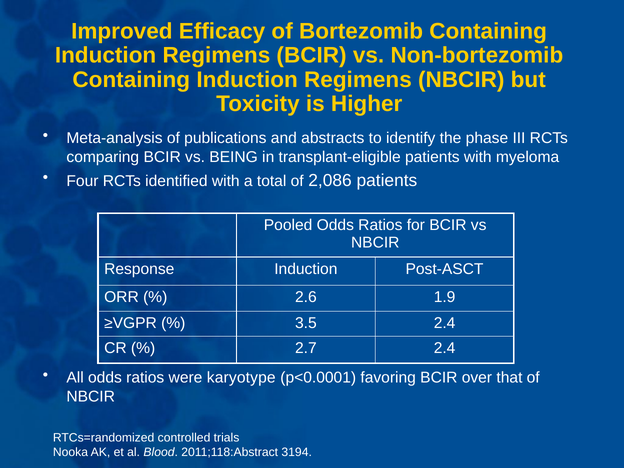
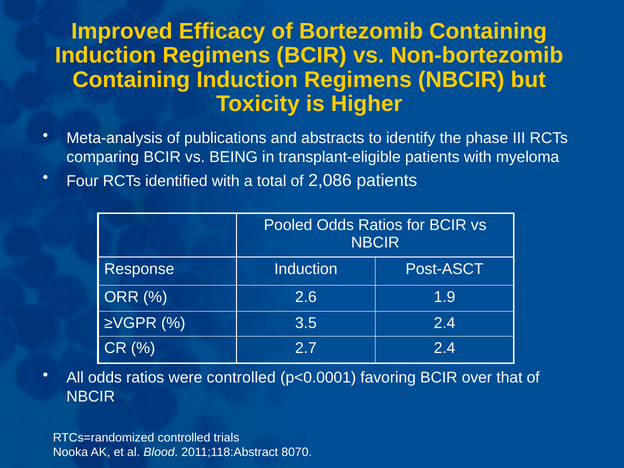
were karyotype: karyotype -> controlled (241, 378)
3194: 3194 -> 8070 (297, 452)
